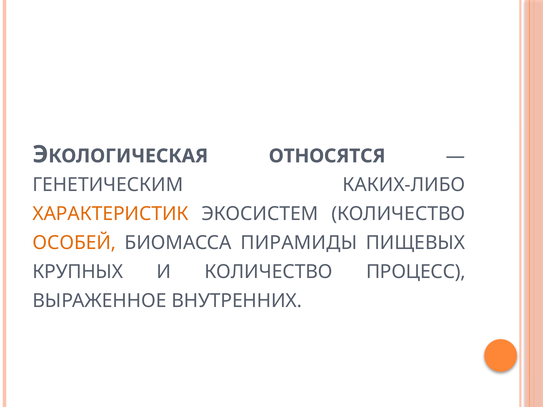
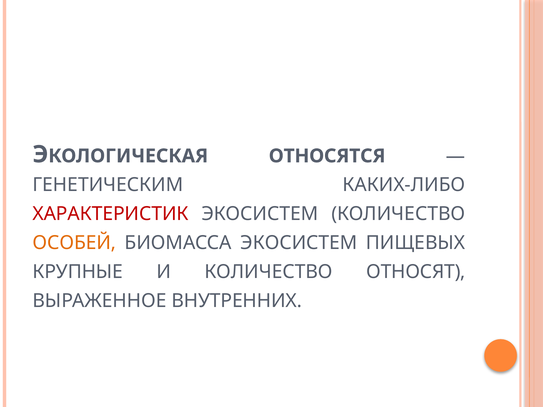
ХАРАКТЕРИСТИК colour: orange -> red (111, 214)
БИОМАССА ПИРАМИДЫ: ПИРАМИДЫ -> ЭКОСИСТЕМ (299, 243)
КРУПНЫХ: КРУПНЫХ -> КРУПНЫЕ (78, 272)
ПРОЦЕСС: ПРОЦЕСС -> ОТНОСЯТ (416, 272)
